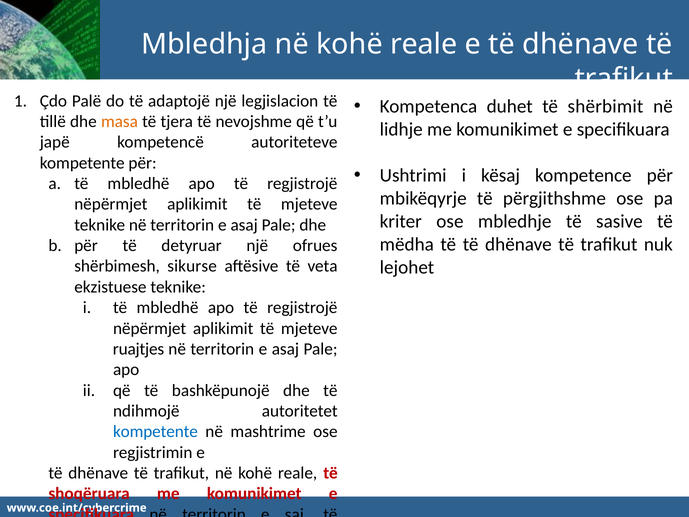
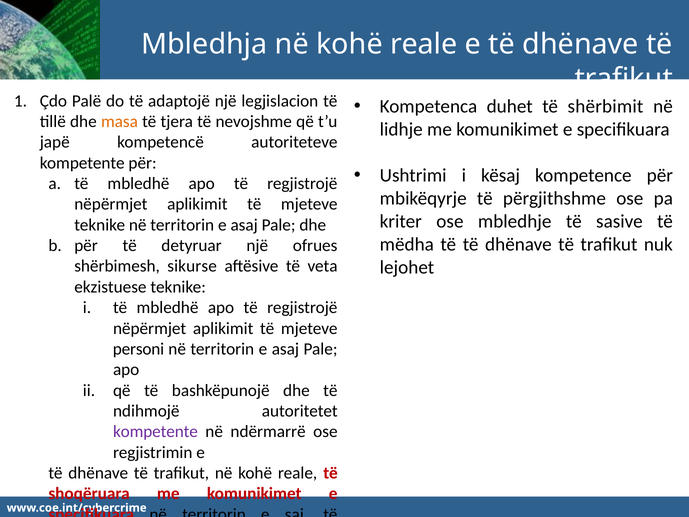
ruajtjes: ruajtjes -> personi (138, 349)
kompetente colour: blue -> purple (155, 432)
mashtrime: mashtrime -> ndërmarrë (268, 432)
